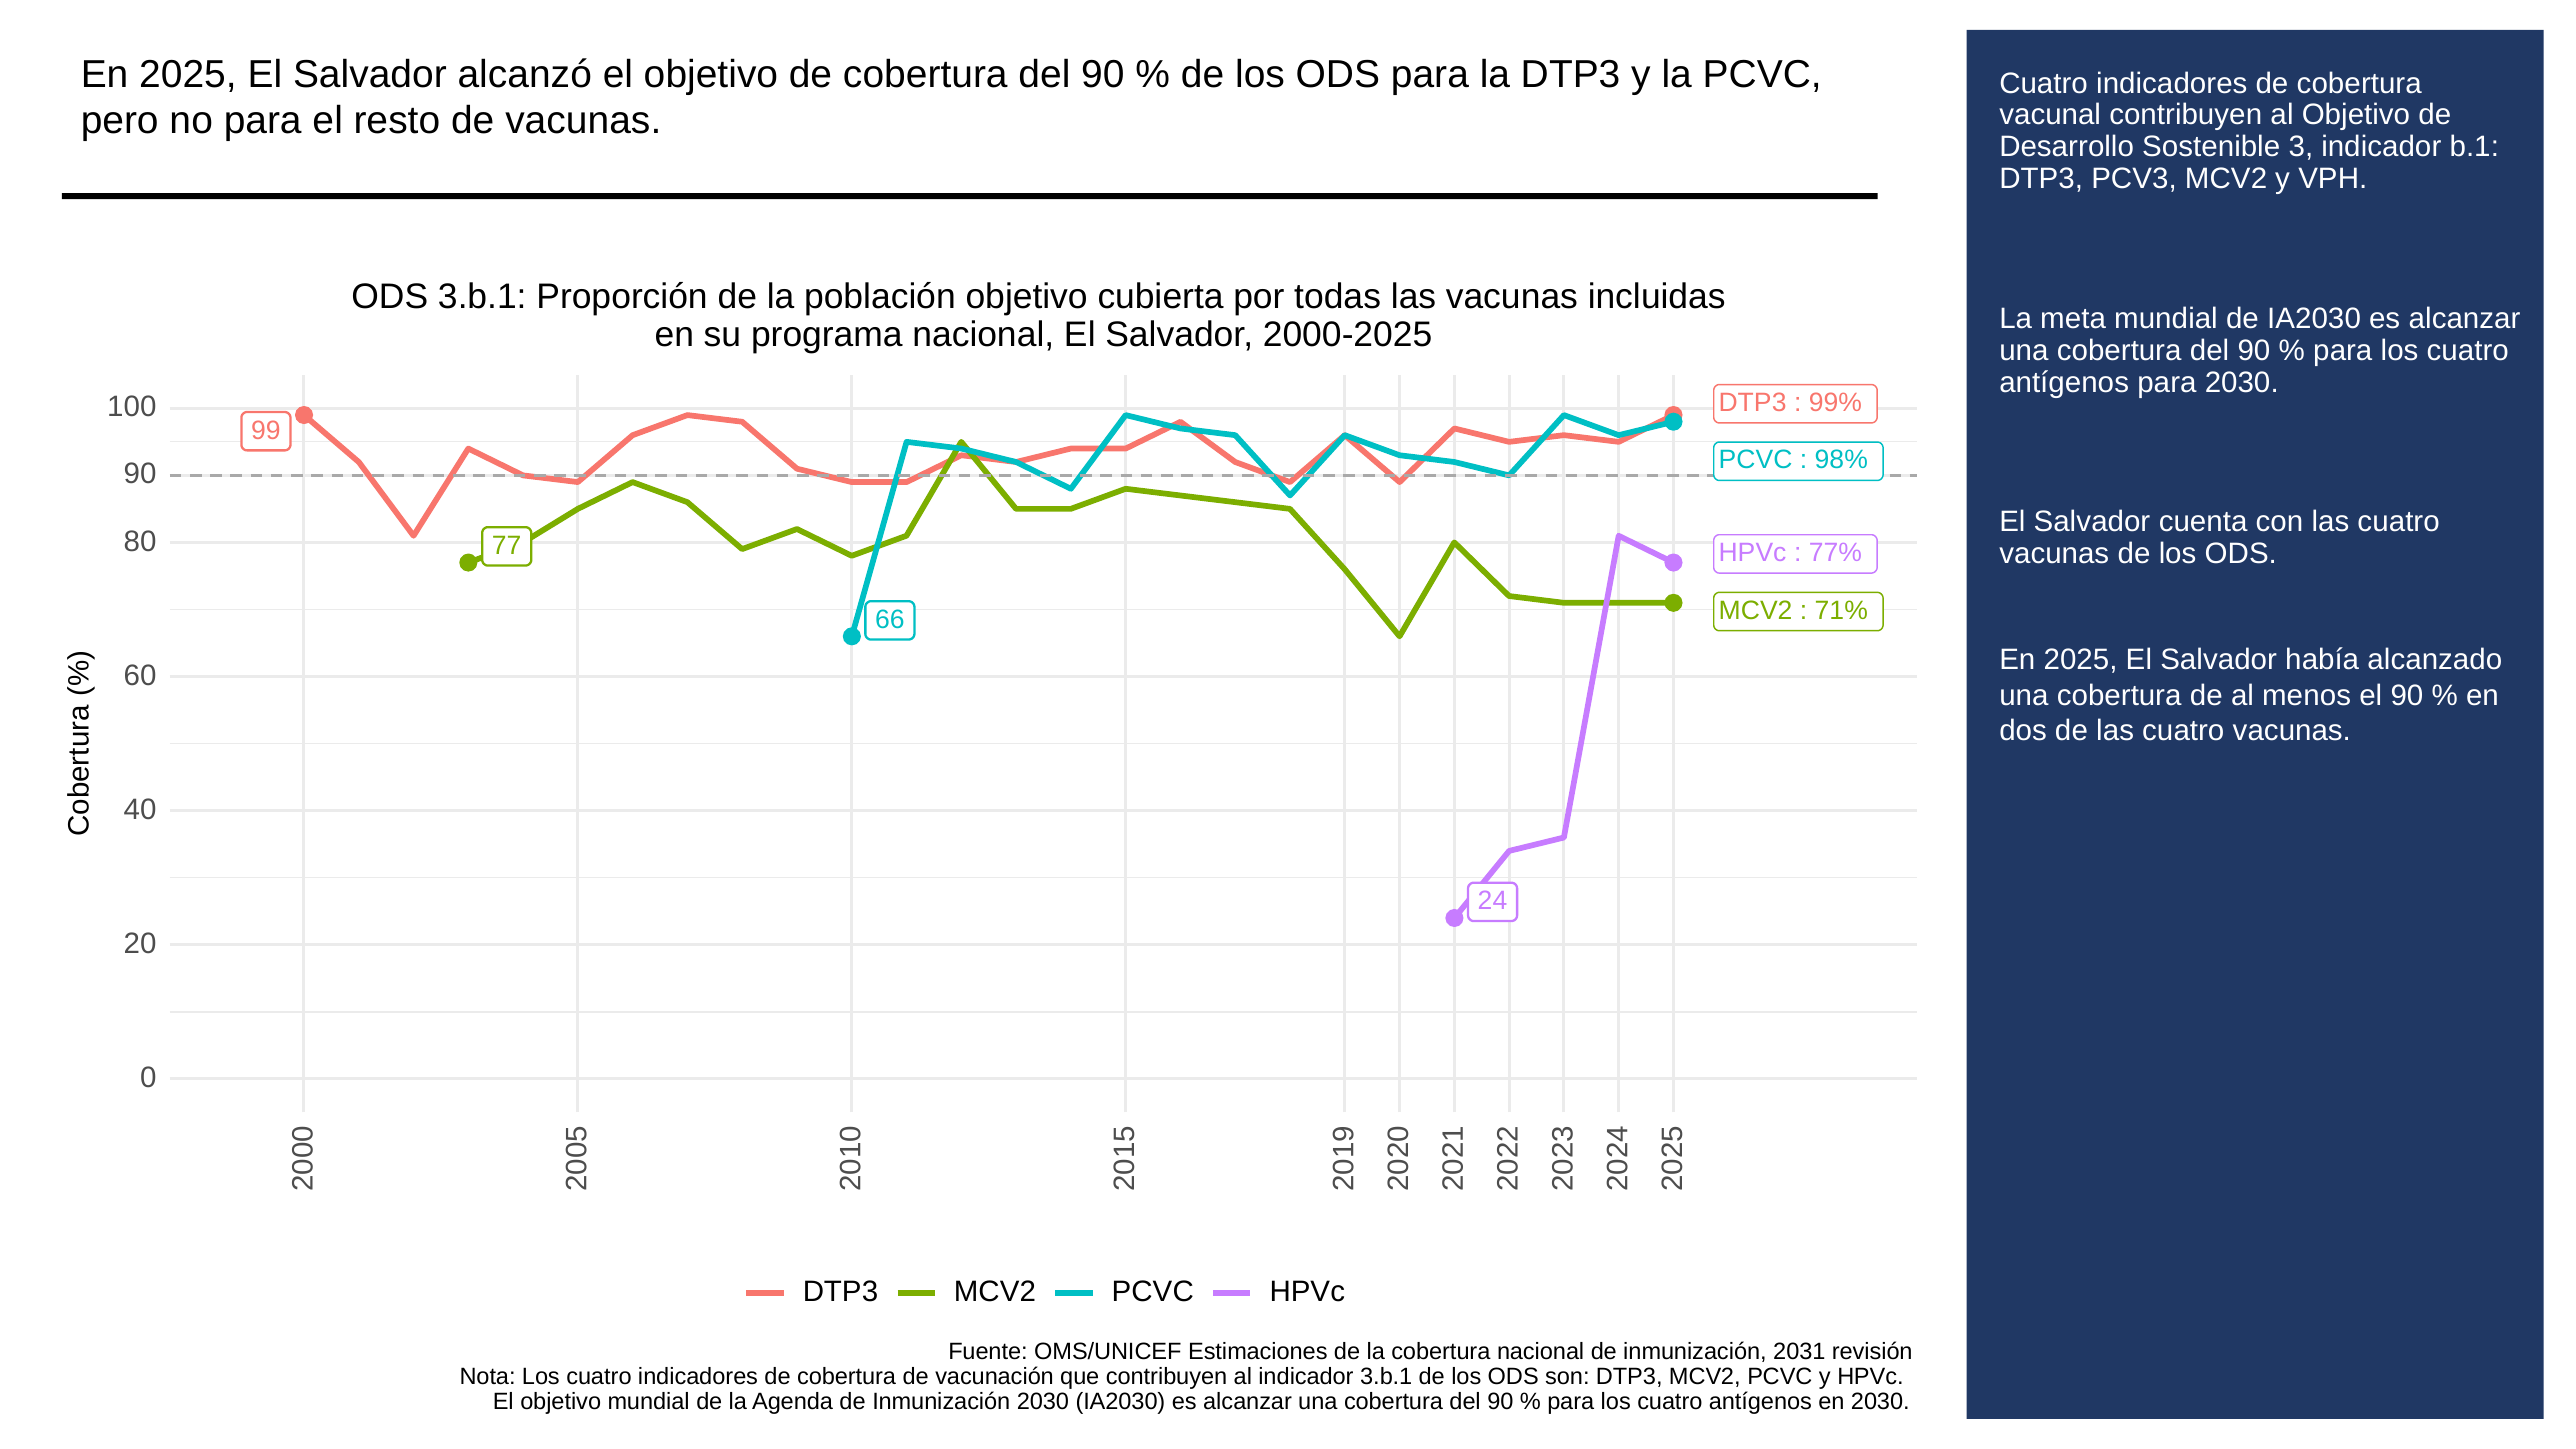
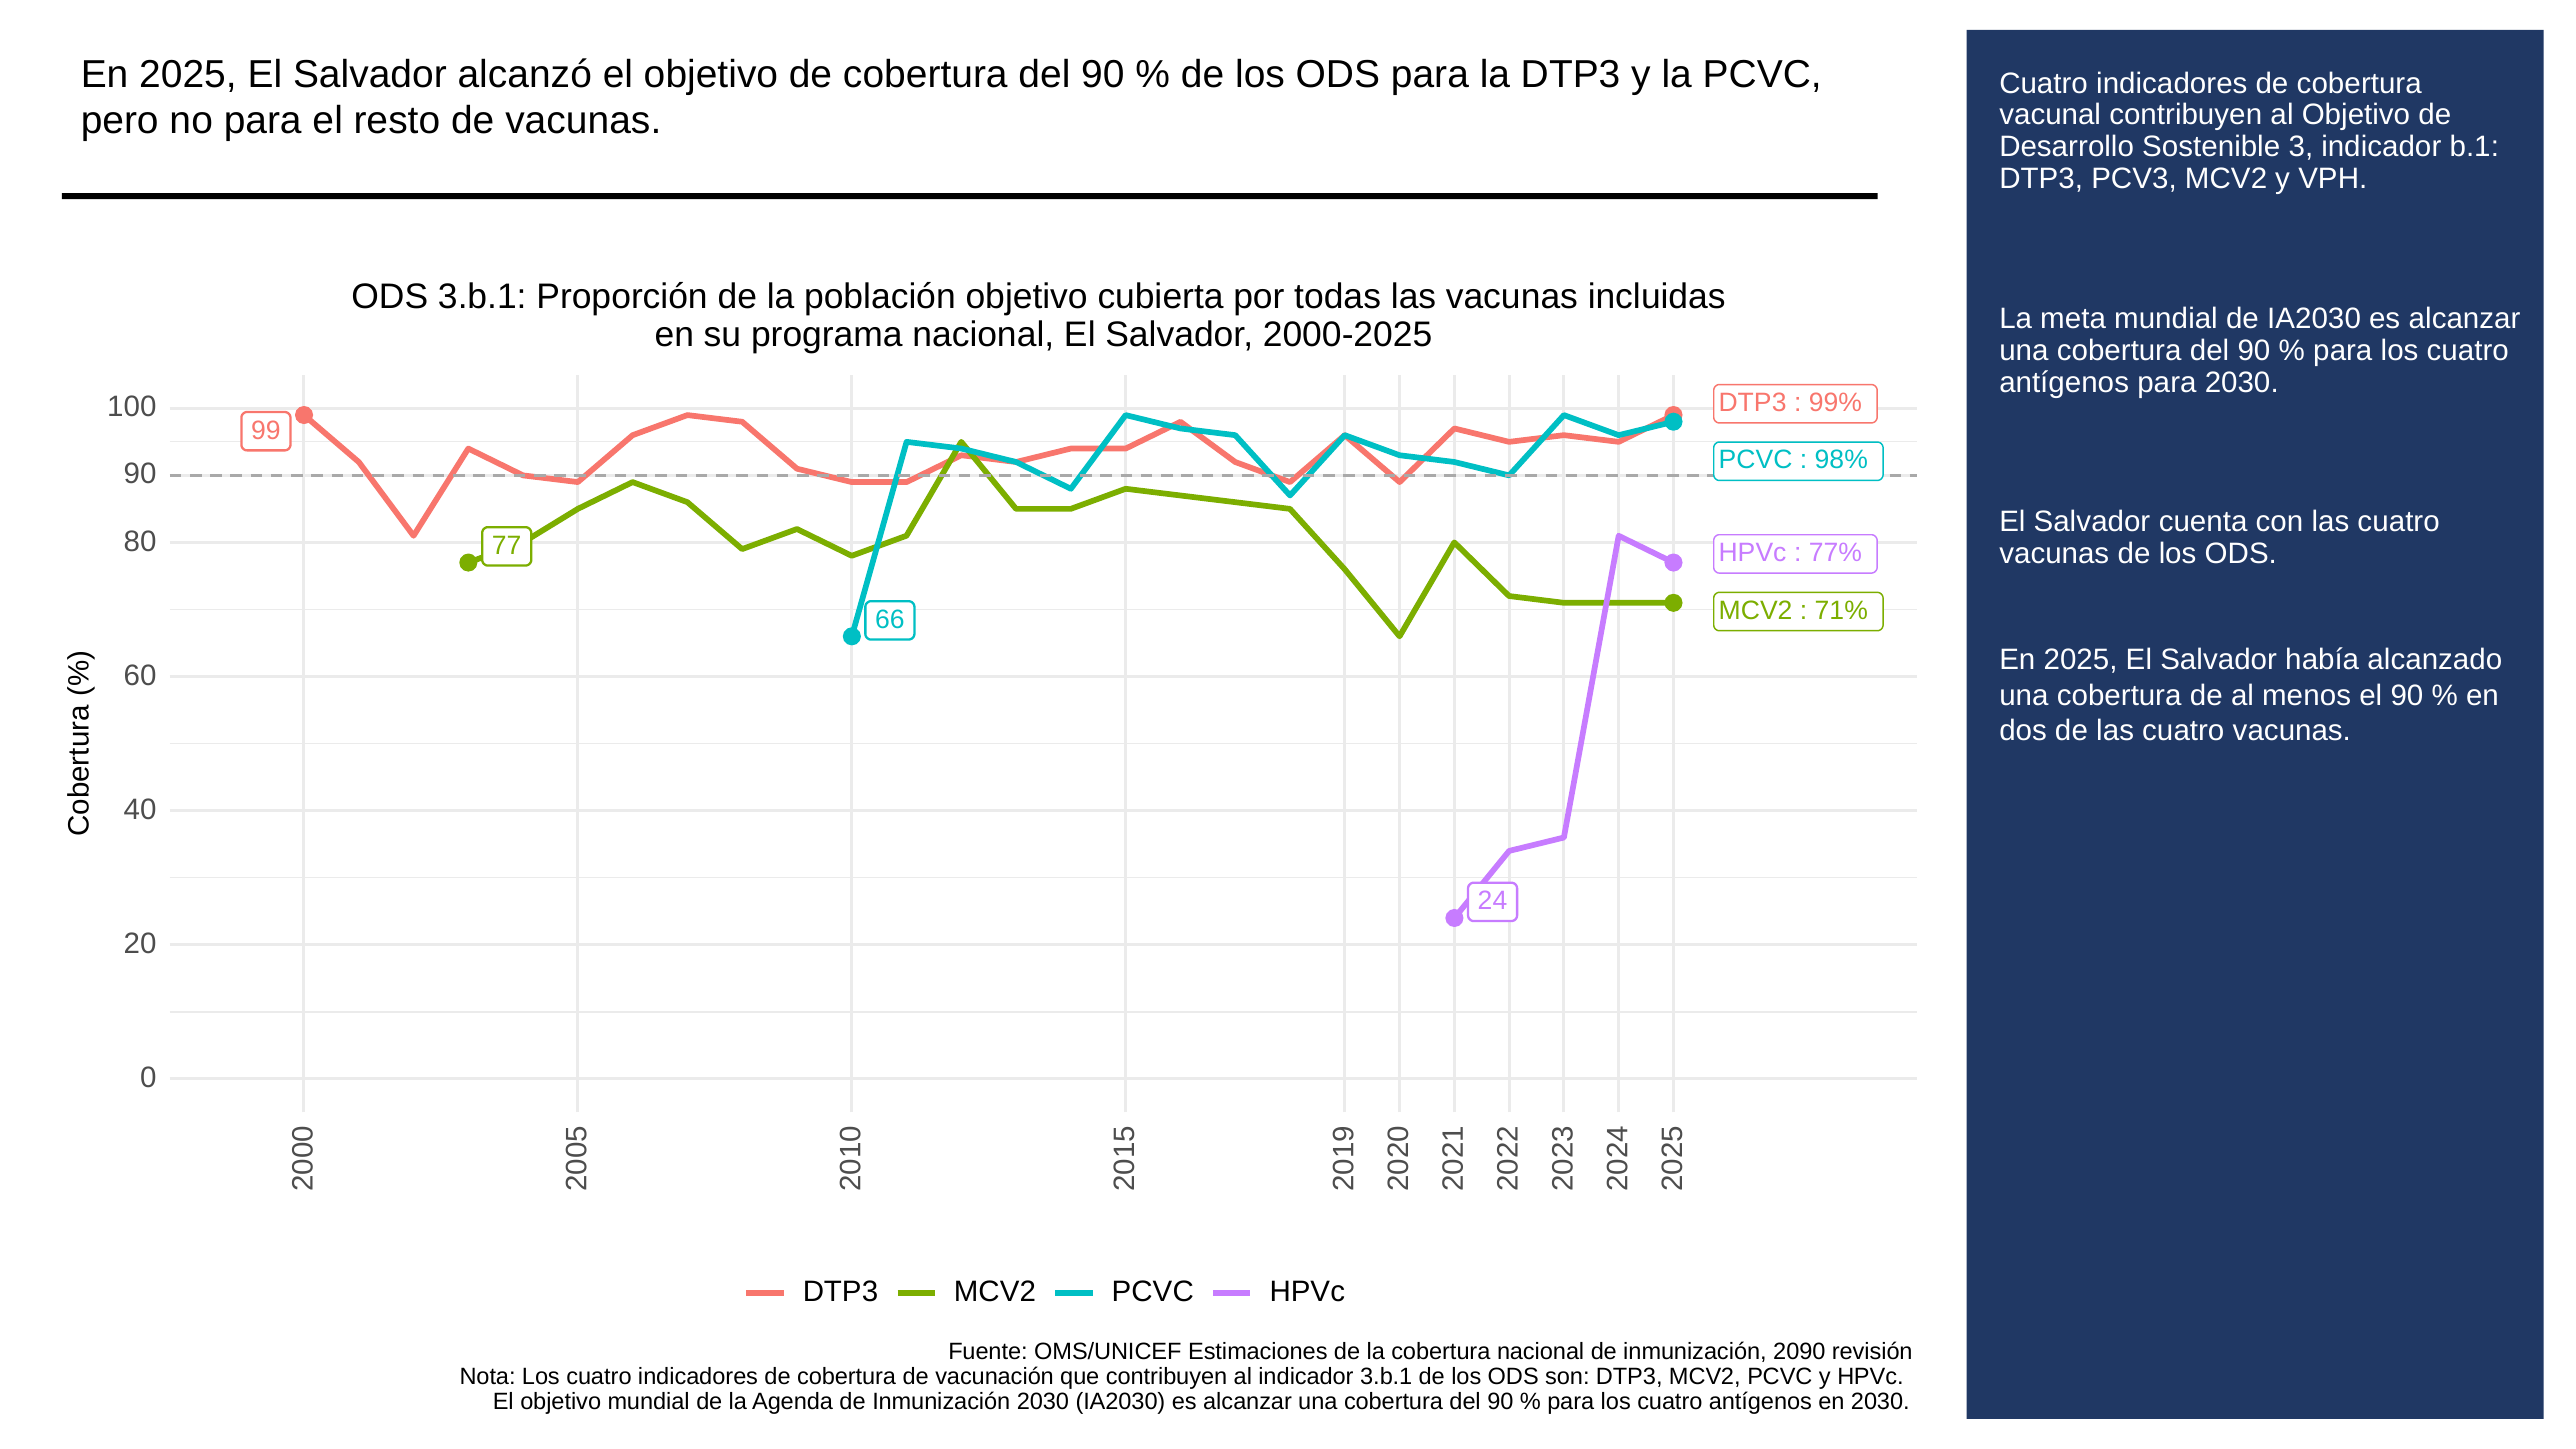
2031: 2031 -> 2090 (1799, 1352)
